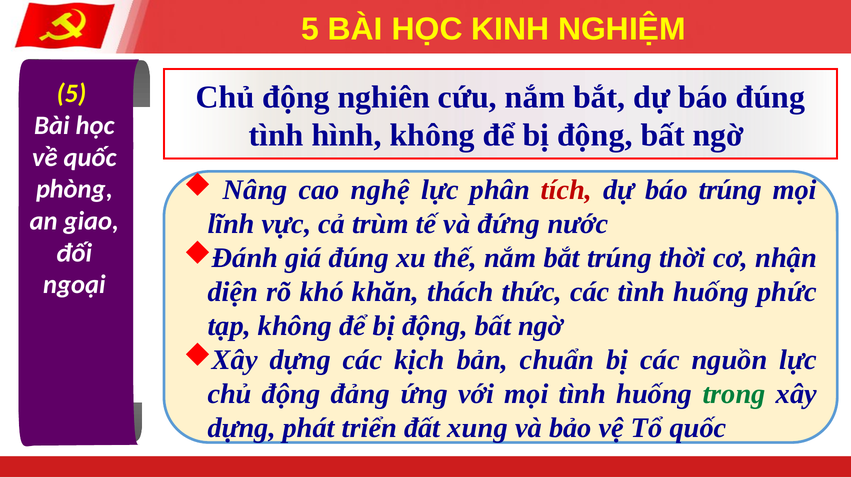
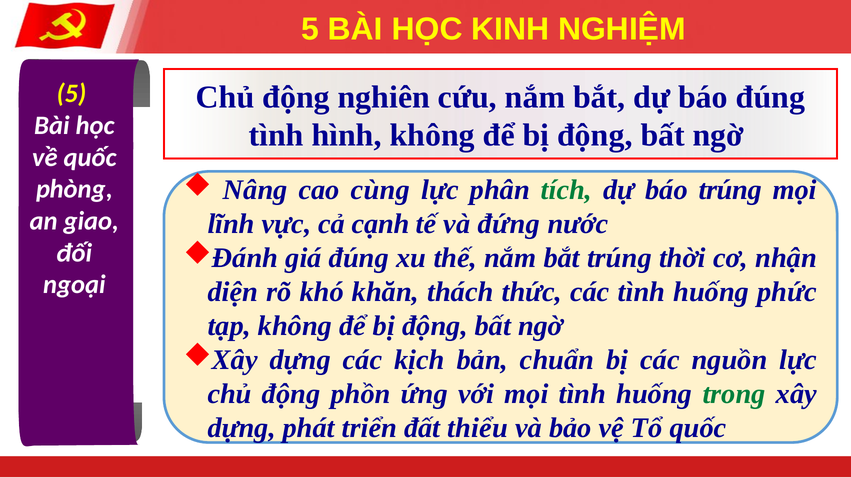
nghệ: nghệ -> cùng (380, 190)
tích colour: red -> green (566, 190)
trùm: trùm -> cạnh (381, 224)
đảng: đảng -> phồn (361, 394)
xung: xung -> thiểu (478, 429)
